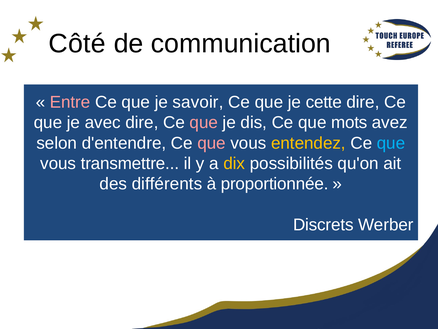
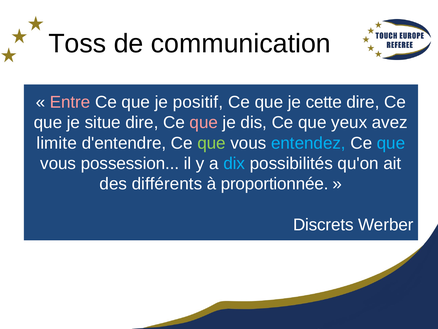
Côté: Côté -> Toss (77, 44)
savoir: savoir -> positif (198, 102)
avec: avec -> situe (103, 122)
mots: mots -> yeux (349, 122)
selon: selon -> limite (57, 143)
que colour: pink -> light green (212, 143)
entendez colour: yellow -> light blue (308, 143)
transmettre: transmettre -> possession (130, 163)
dix colour: yellow -> light blue (234, 163)
